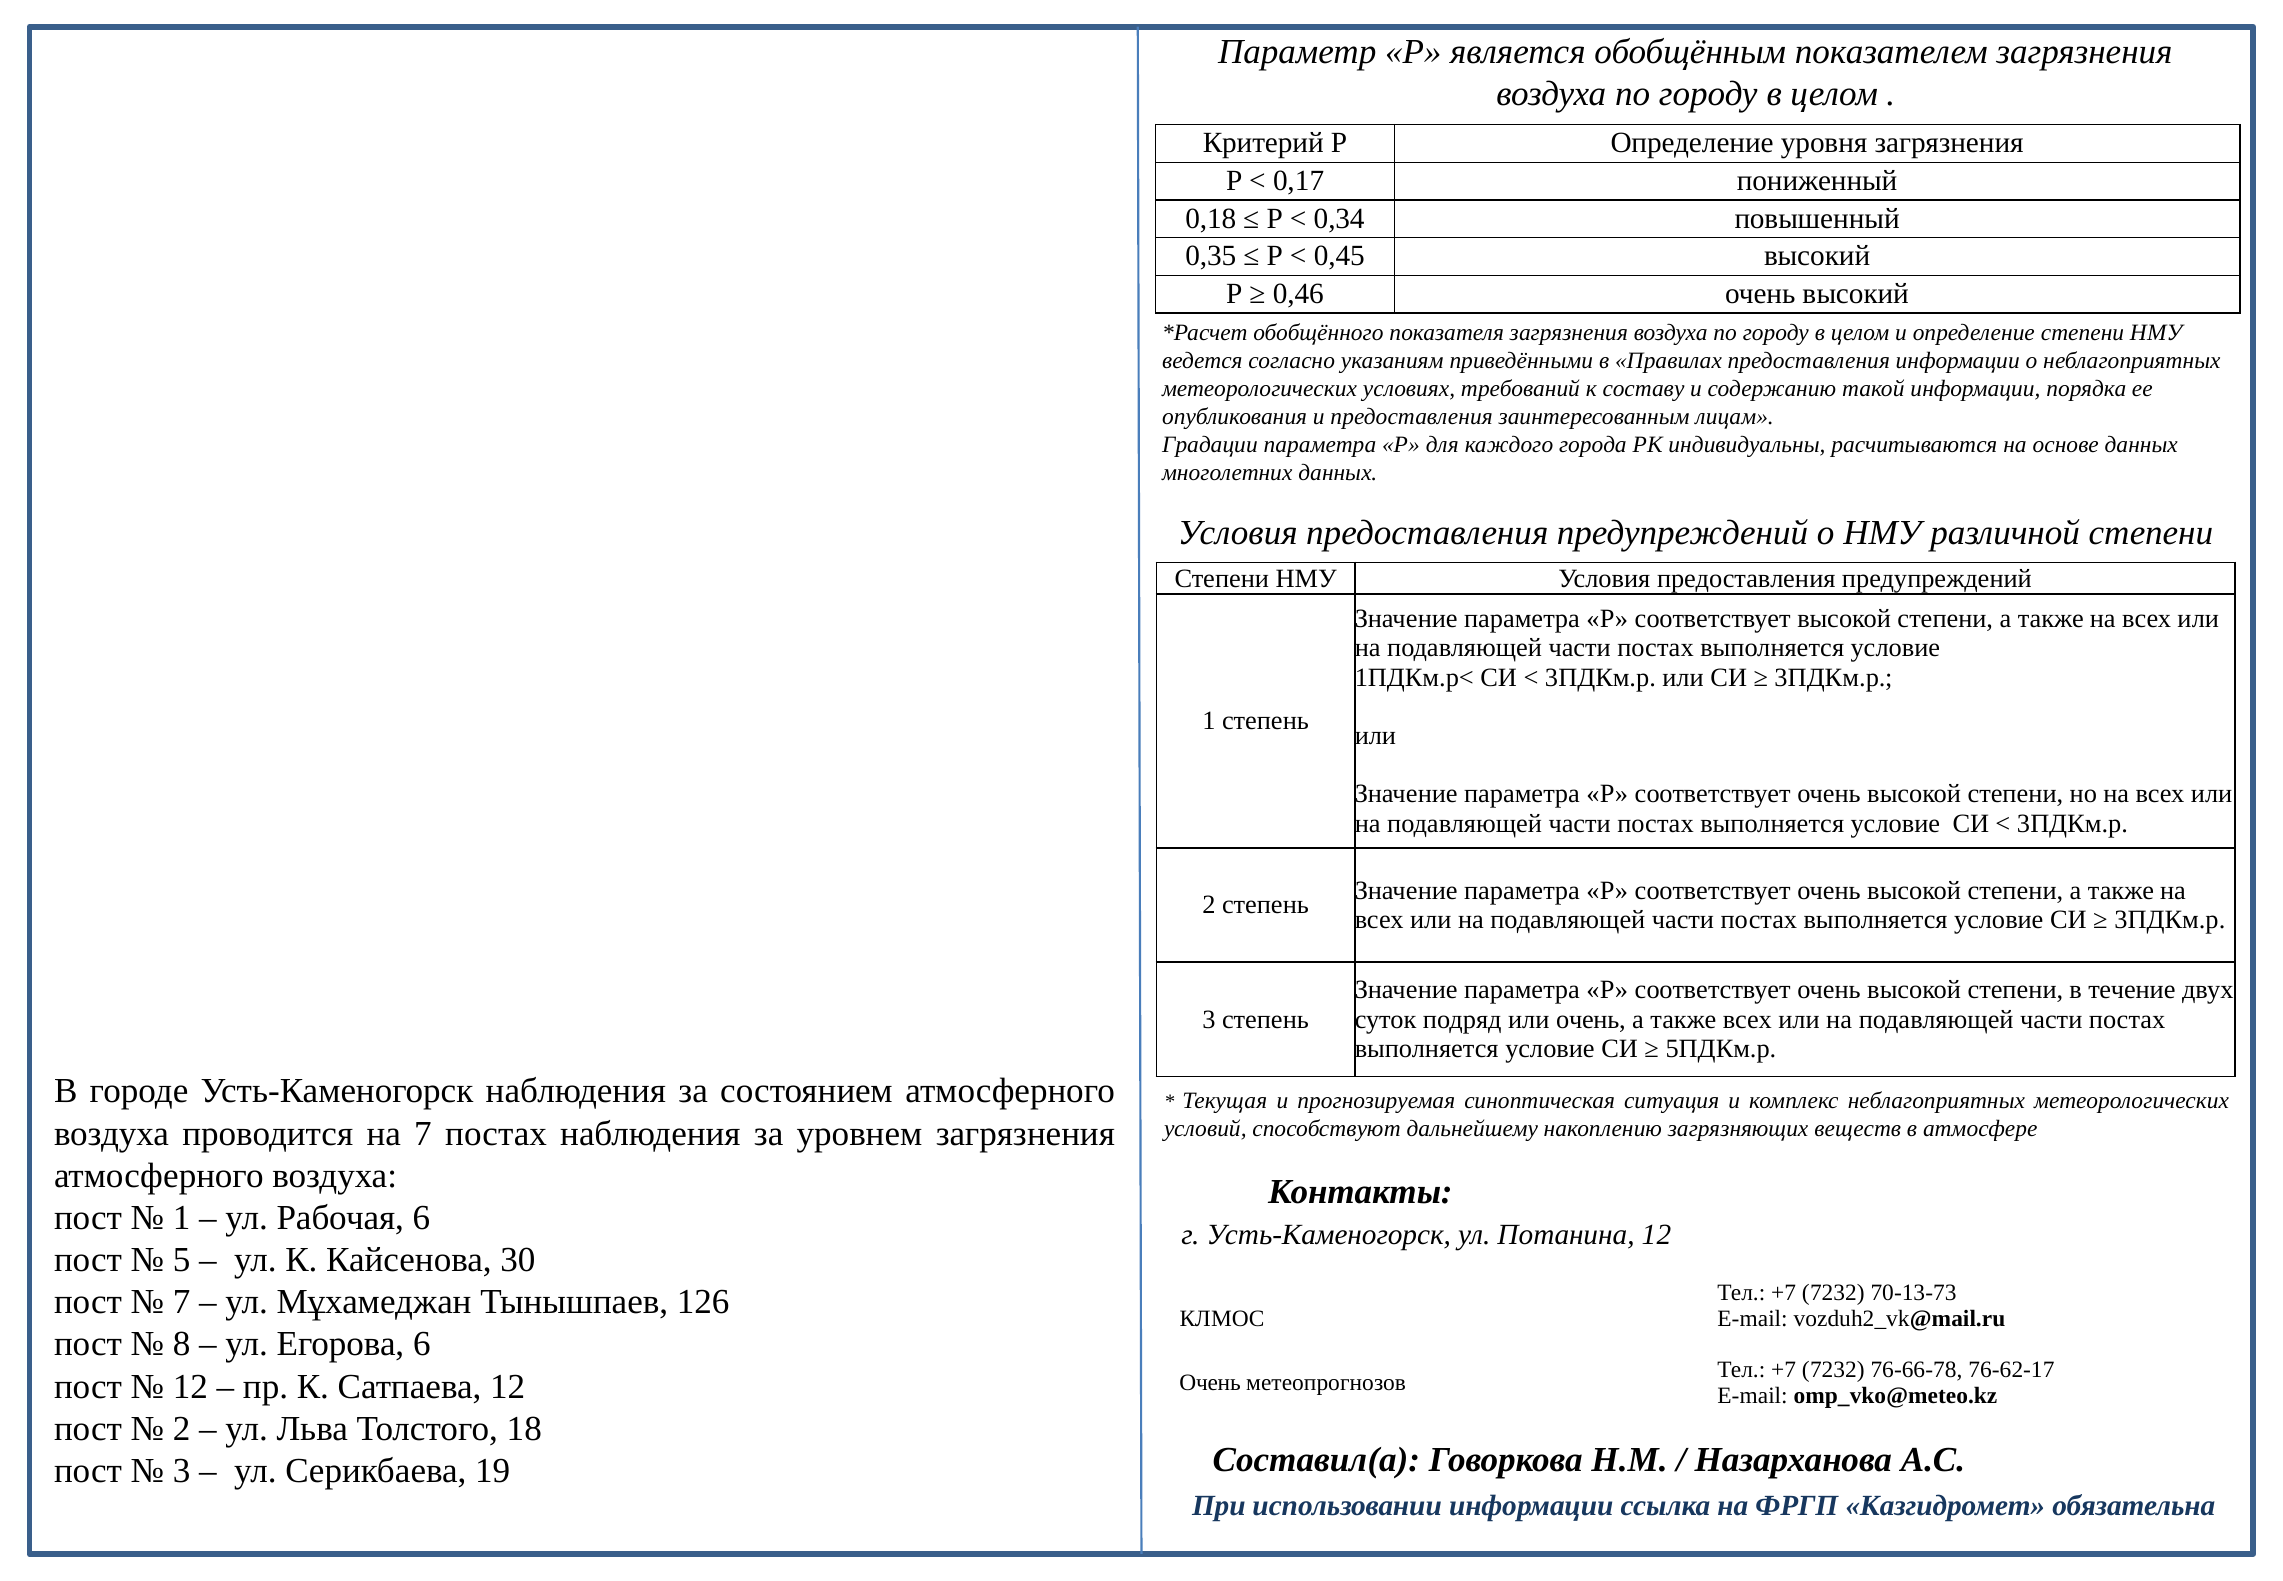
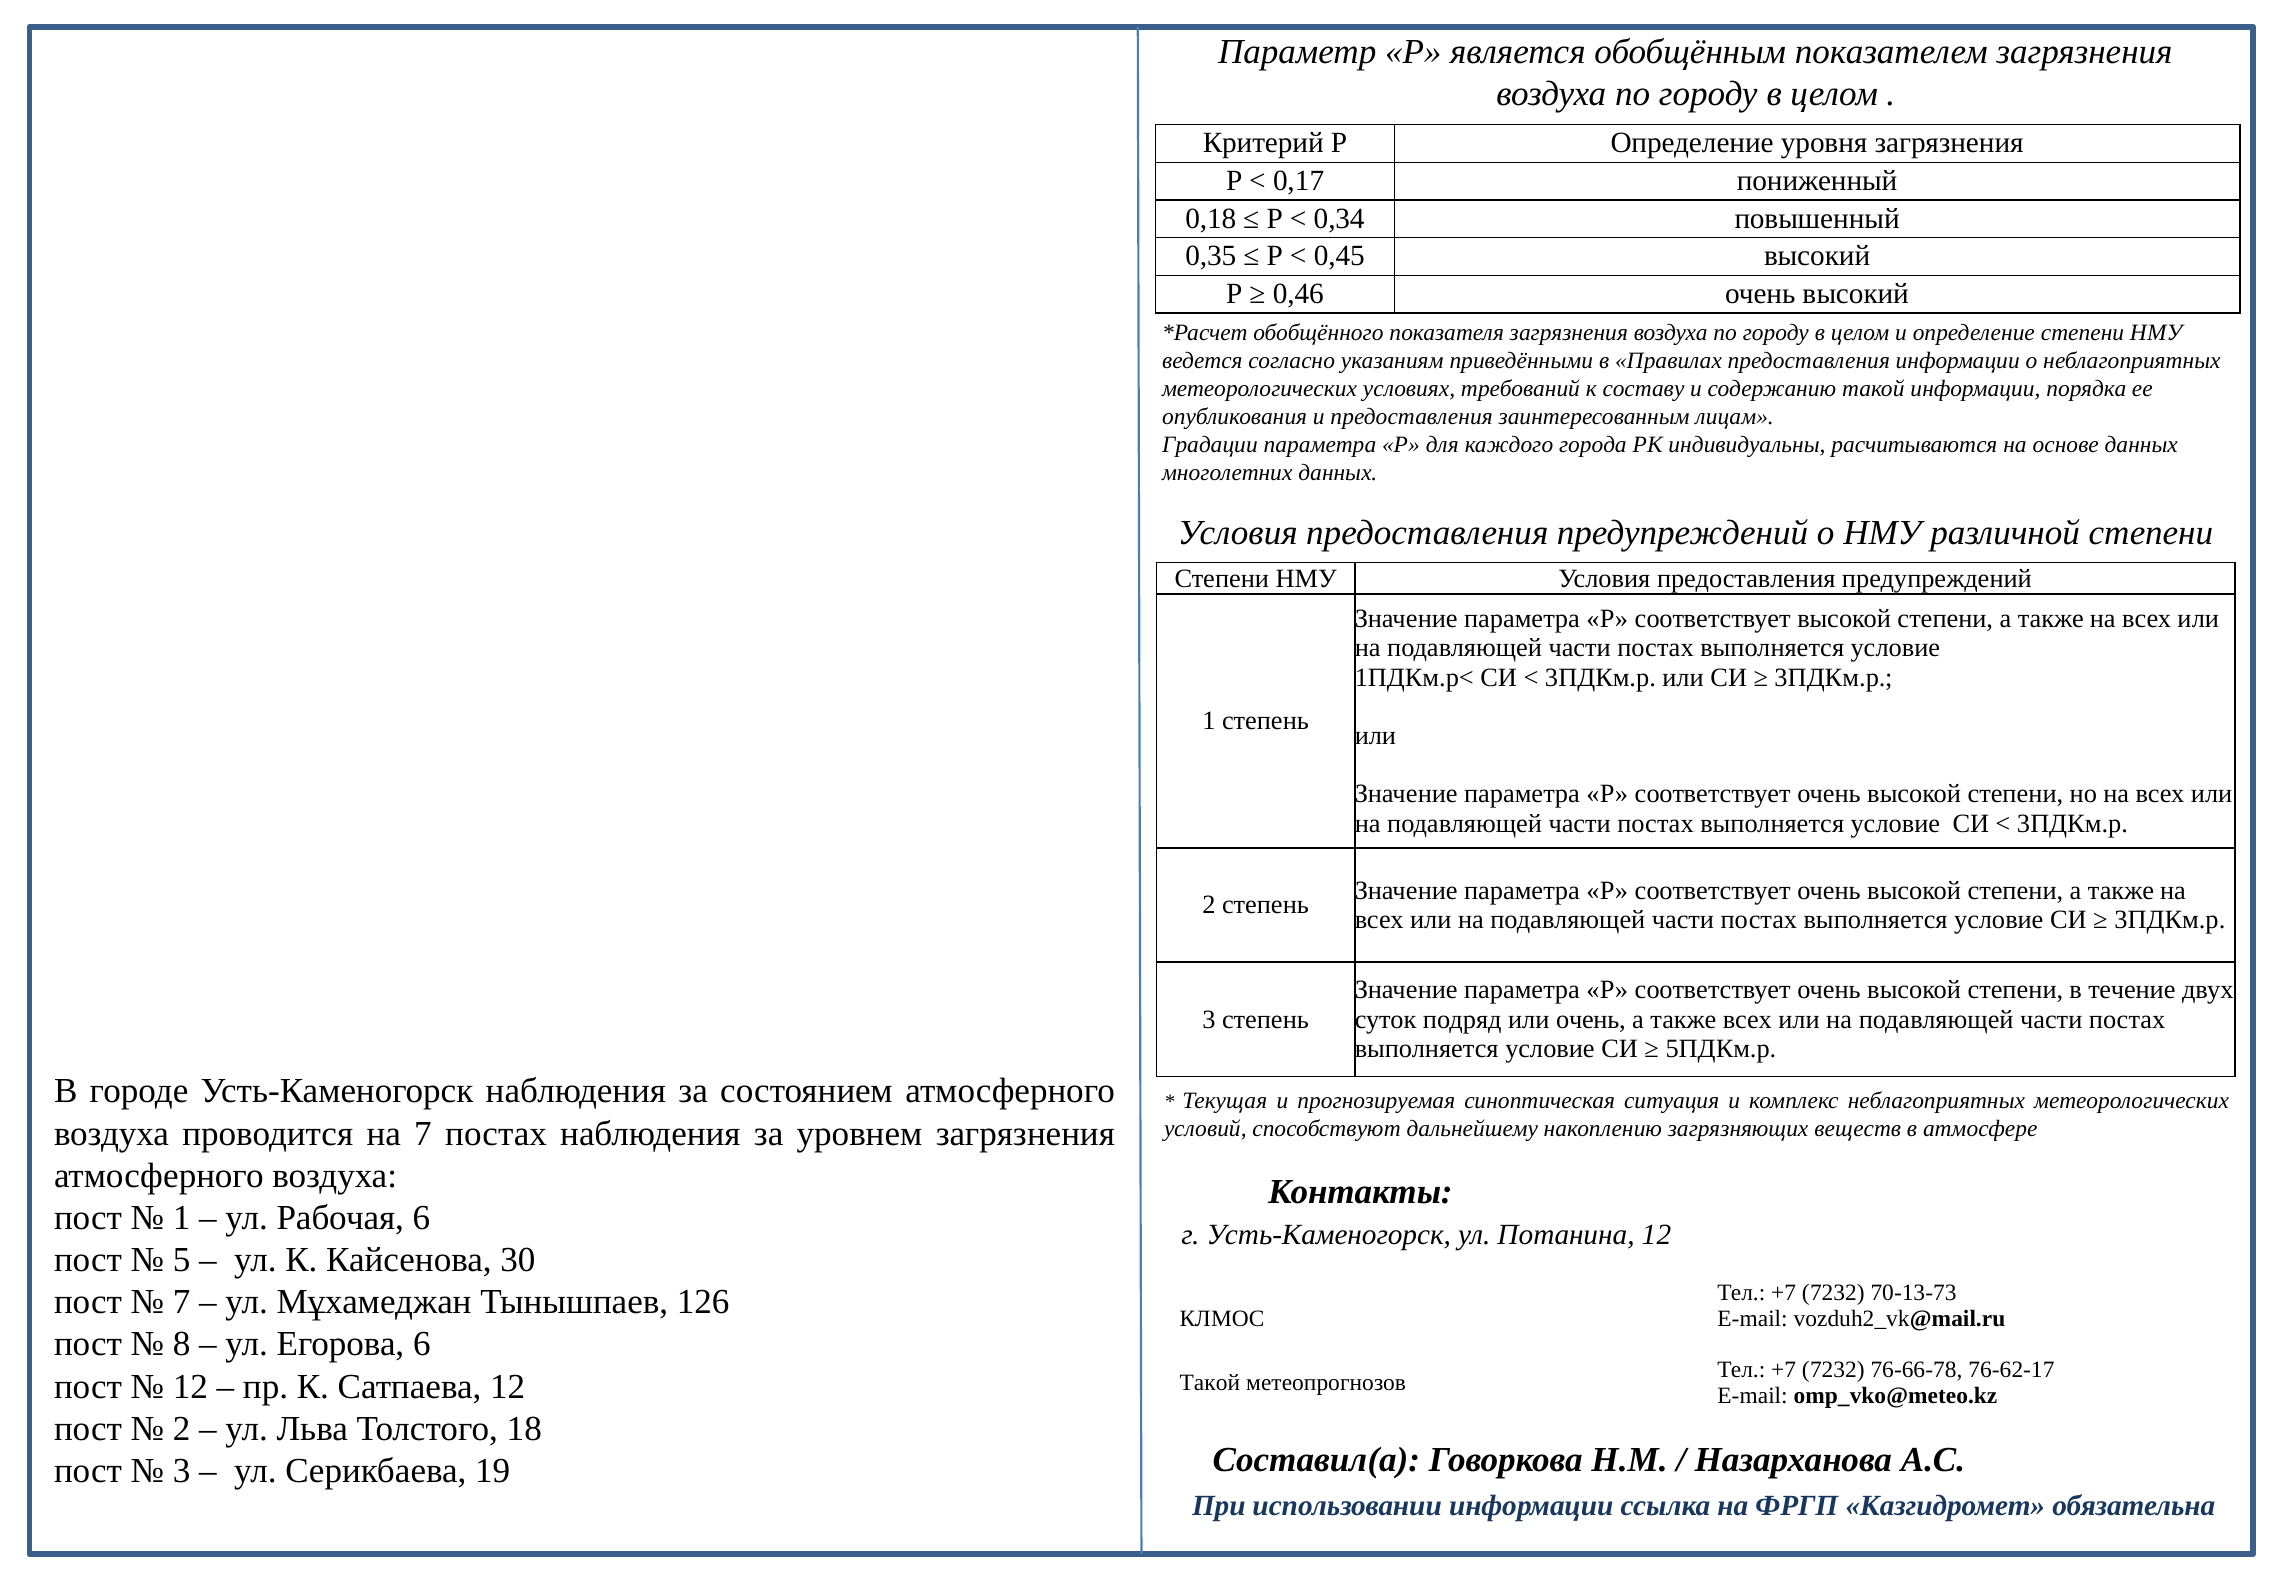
Очень: Очень -> Такой (1210, 1383)
